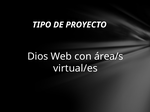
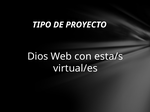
área/s: área/s -> esta/s (109, 57)
